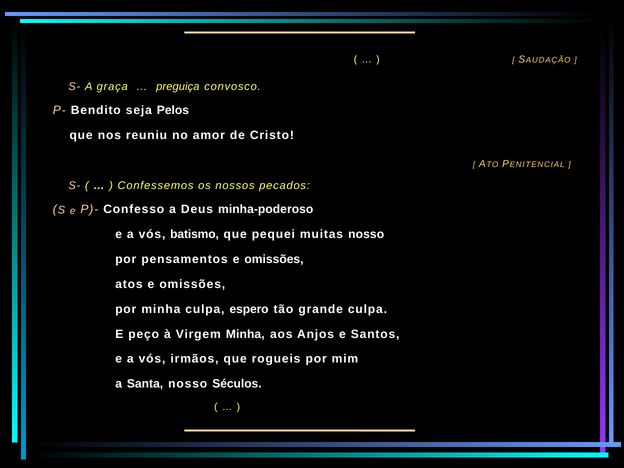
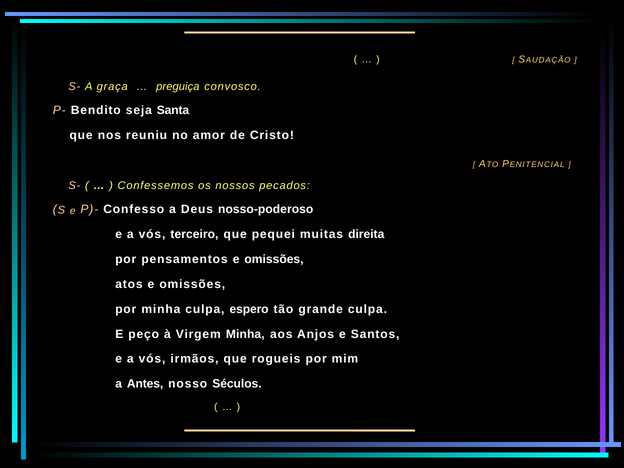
Pelos: Pelos -> Santa (173, 110)
minha-poderoso: minha-poderoso -> nosso-poderoso (266, 209)
batismo: batismo -> terceiro (194, 234)
muitas nosso: nosso -> direita (366, 234)
Santa: Santa -> Antes (145, 384)
